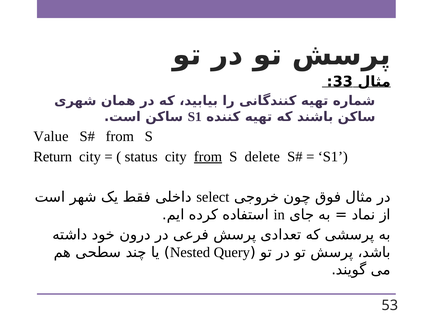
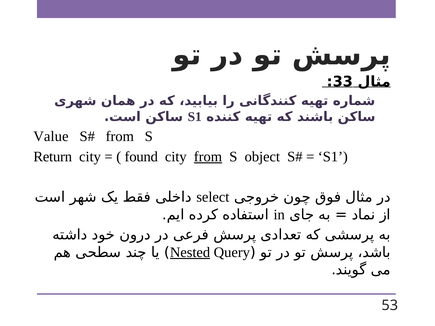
status: status -> found (141, 157)
delete: delete -> object (262, 157)
Nested underline: none -> present (190, 252)
